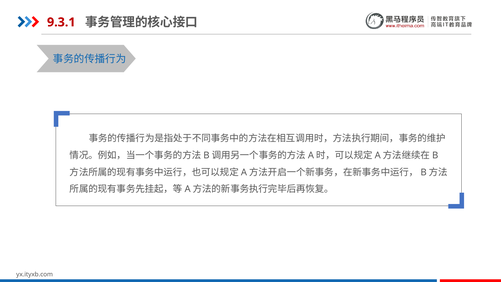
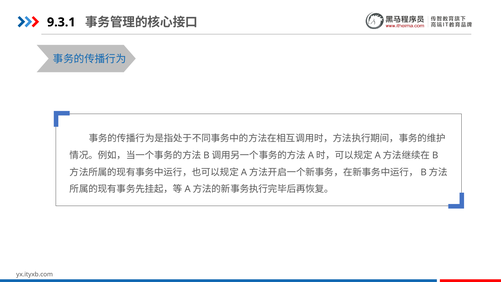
9.3.1 colour: red -> black (61, 22)
